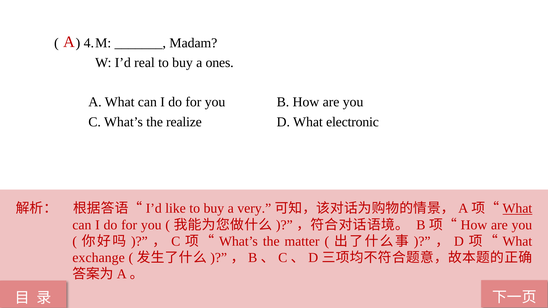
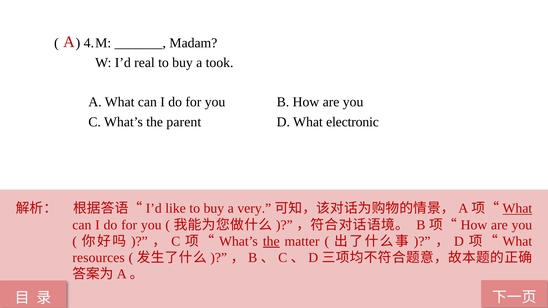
ones: ones -> took (220, 63)
realize: realize -> parent (184, 122)
the underline: none -> present (271, 241)
exchange: exchange -> resources (99, 258)
